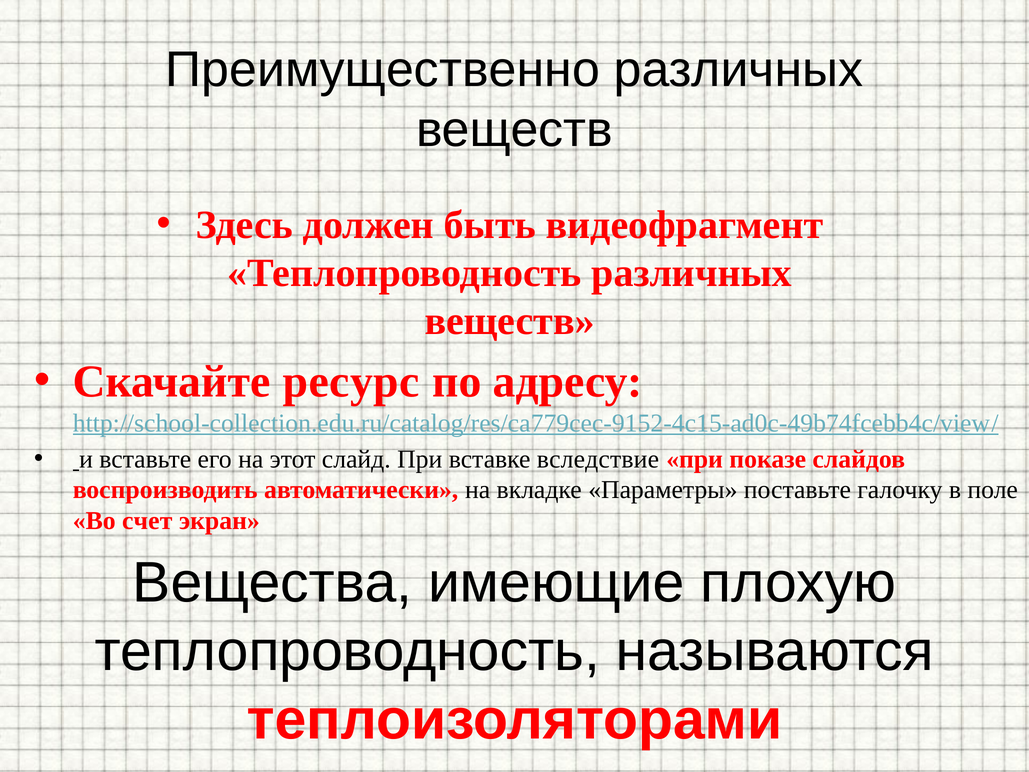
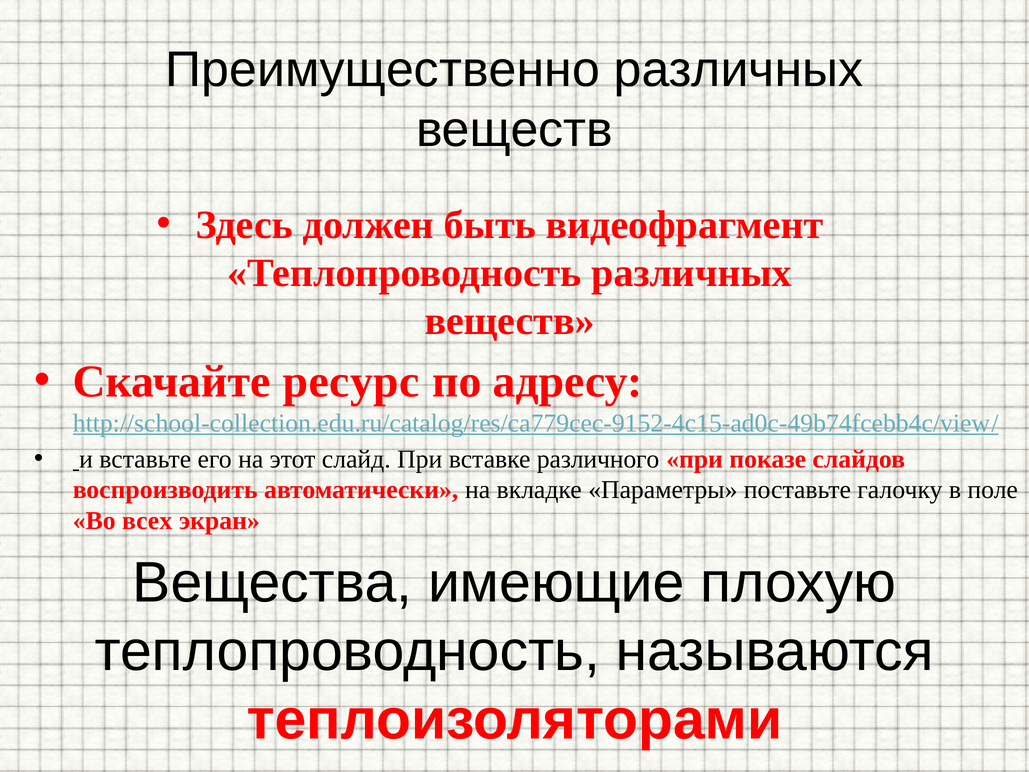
вследствие: вследствие -> различного (598, 459)
счет: счет -> всех (147, 521)
